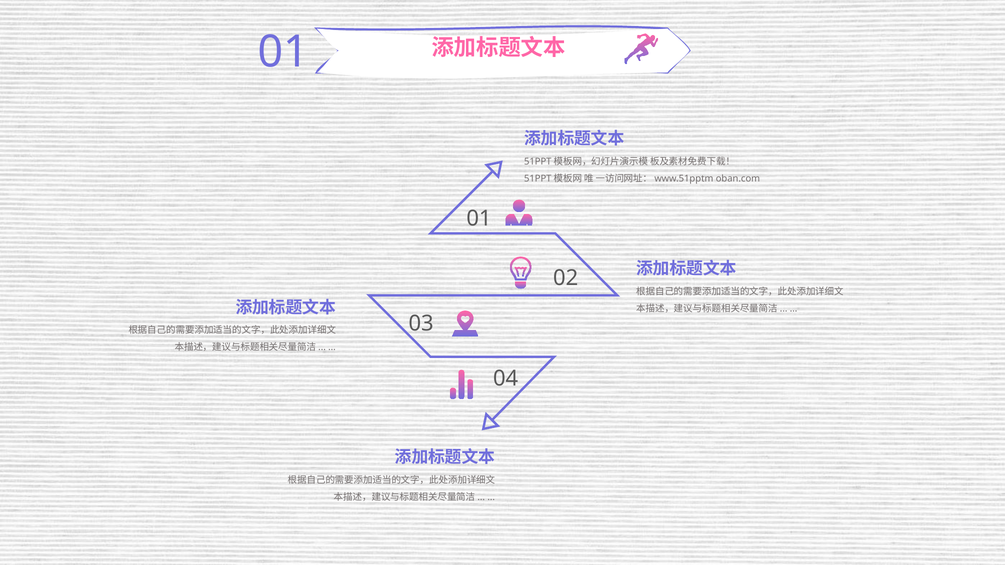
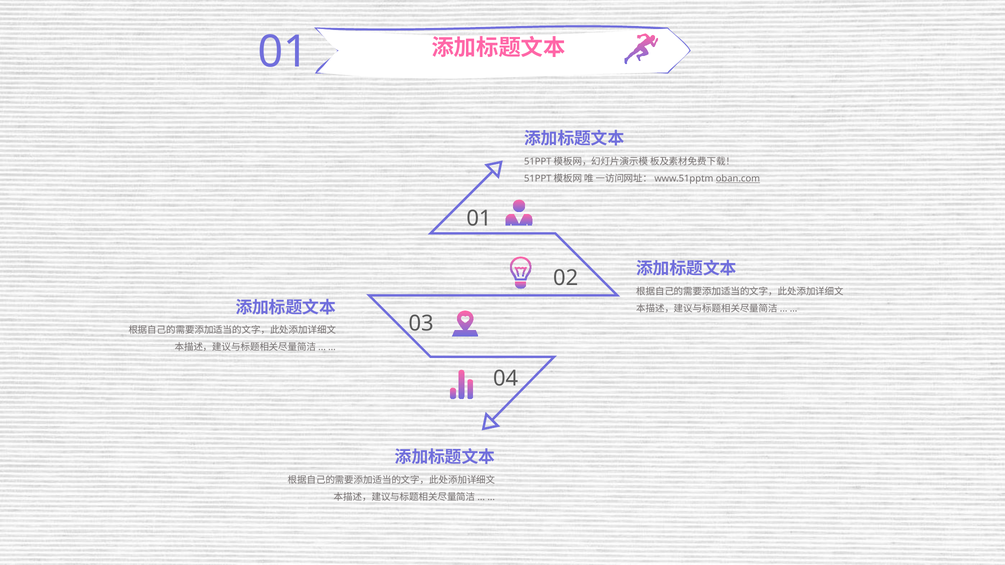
oban.com underline: none -> present (738, 179)
